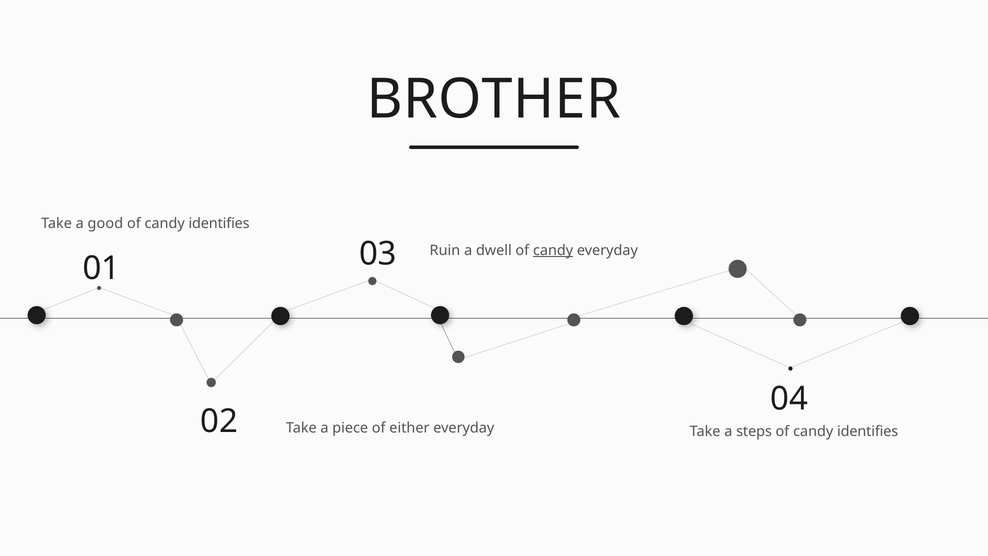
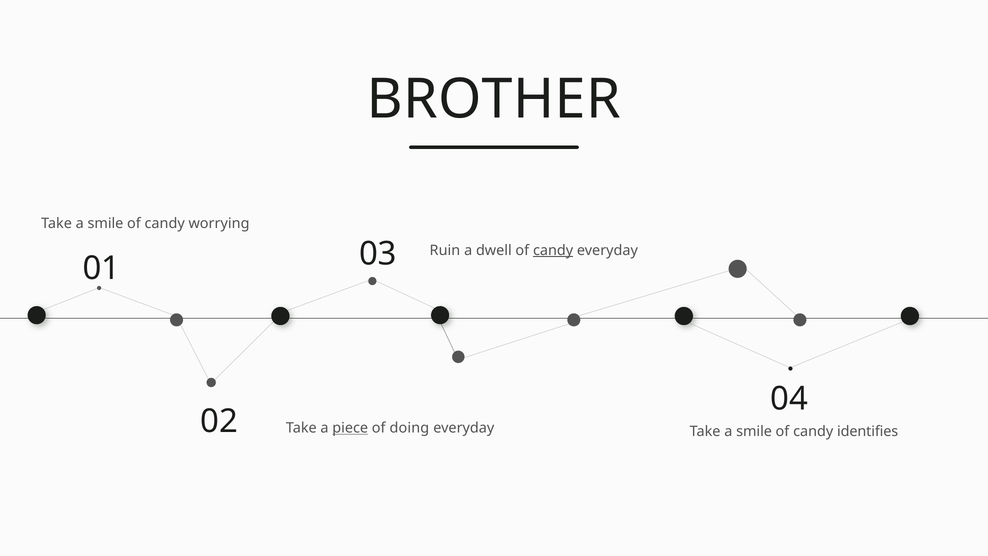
good: good -> smile (105, 223)
identifies: identifies -> worrying (219, 223)
piece underline: none -> present (350, 428)
either: either -> doing (409, 428)
steps: steps -> smile (754, 431)
